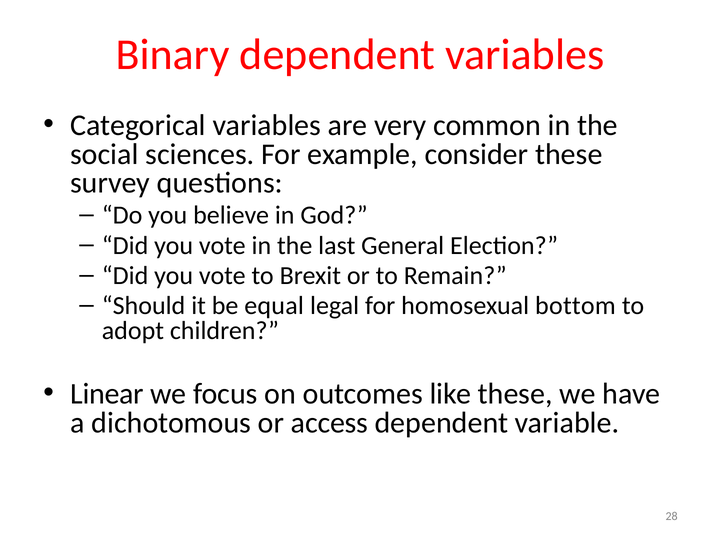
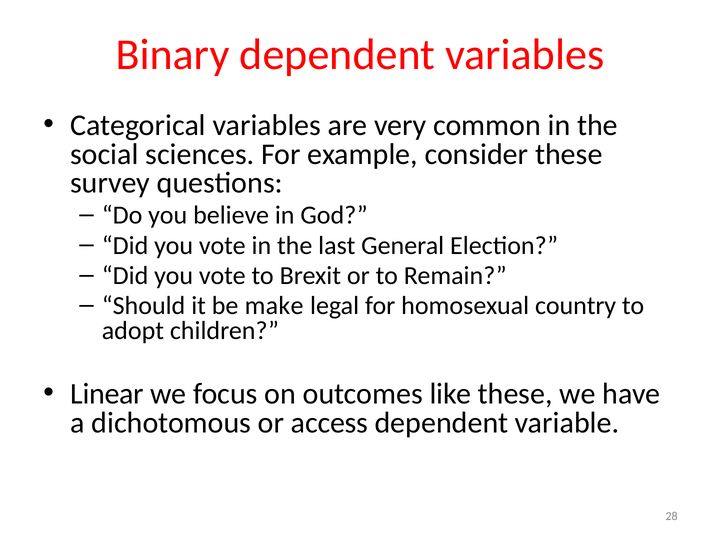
equal: equal -> make (274, 306)
bottom: bottom -> country (576, 306)
